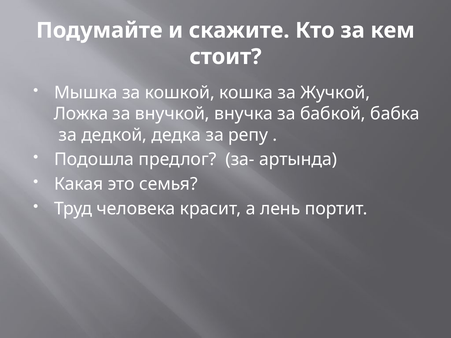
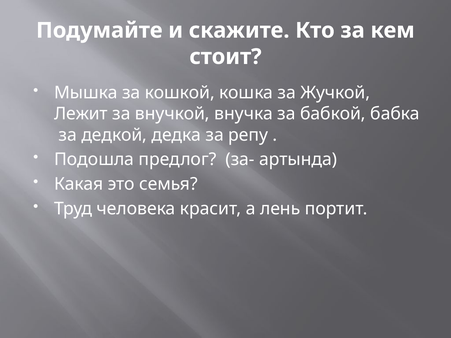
Ложка: Ложка -> Лежит (81, 114)
